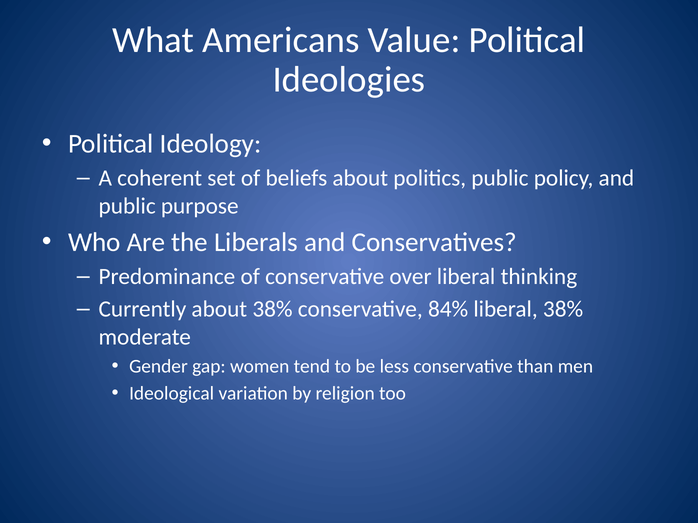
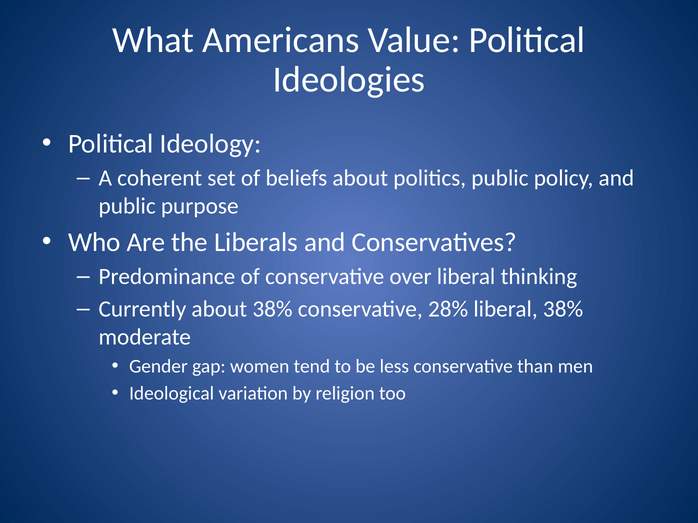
84%: 84% -> 28% (448, 310)
